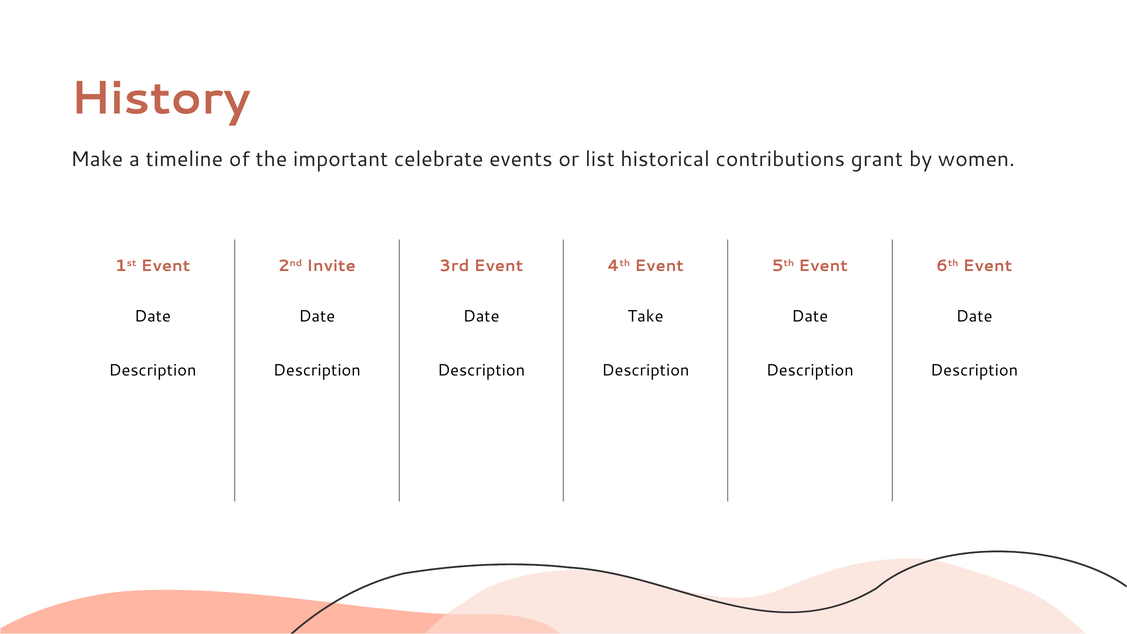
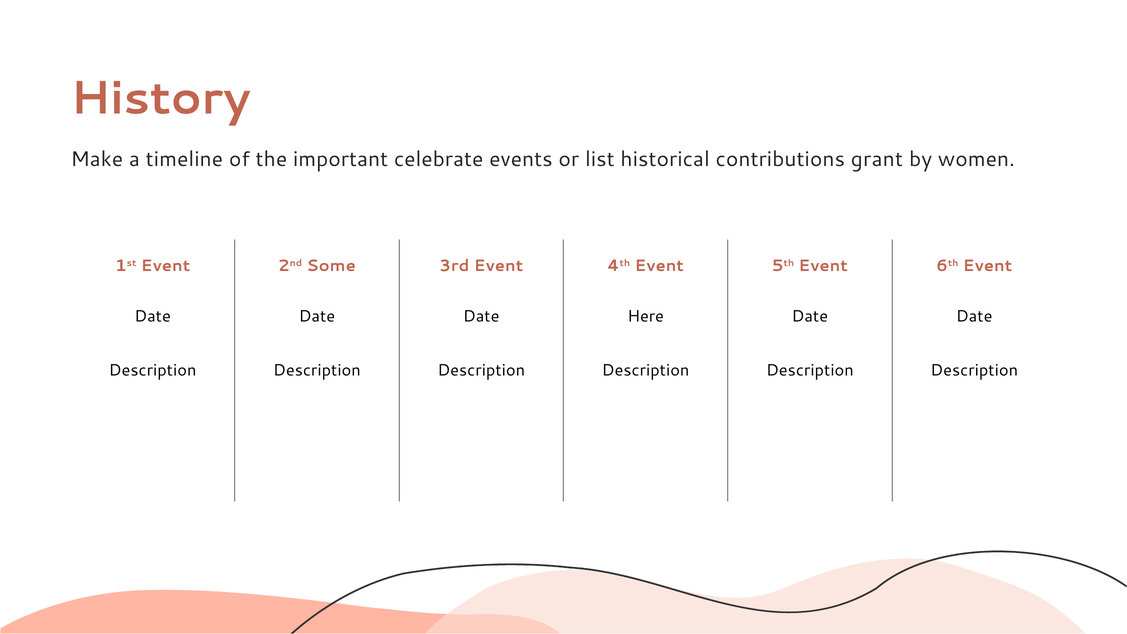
Invite: Invite -> Some (331, 266)
Take: Take -> Here (646, 316)
